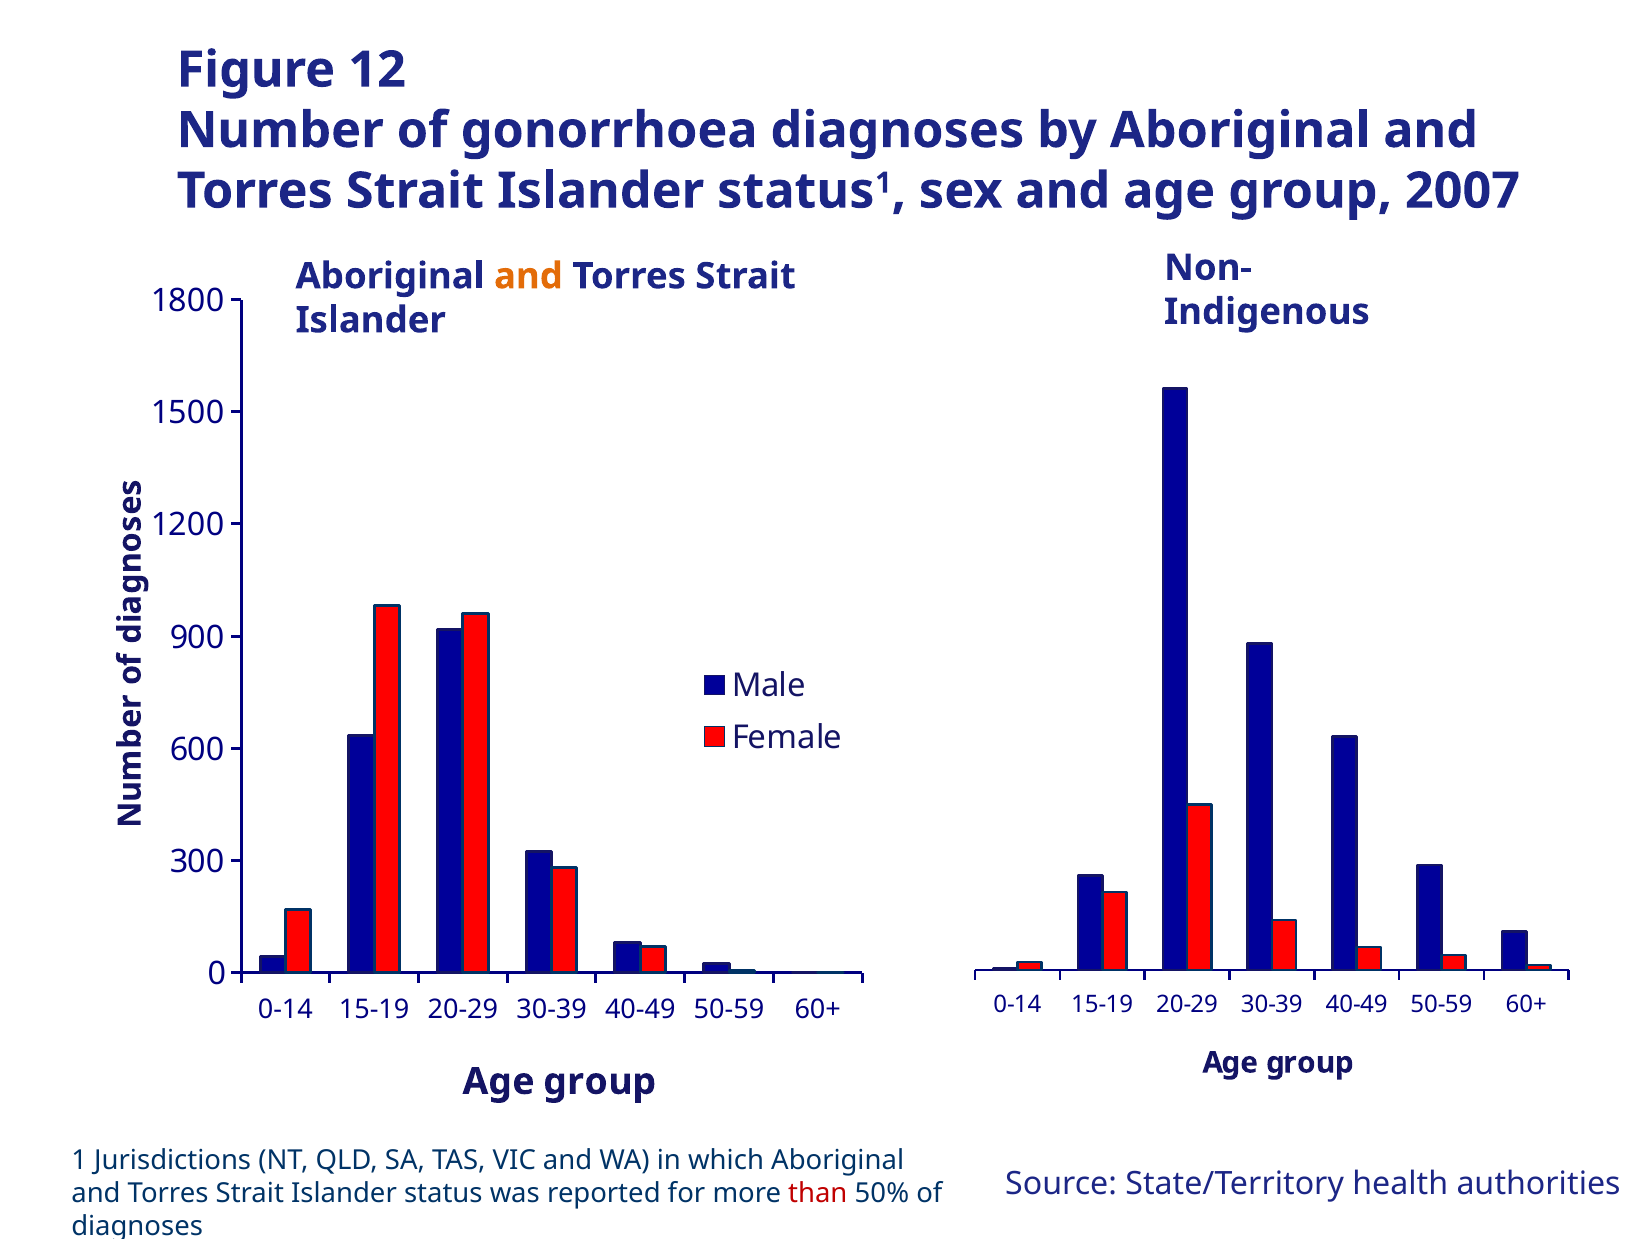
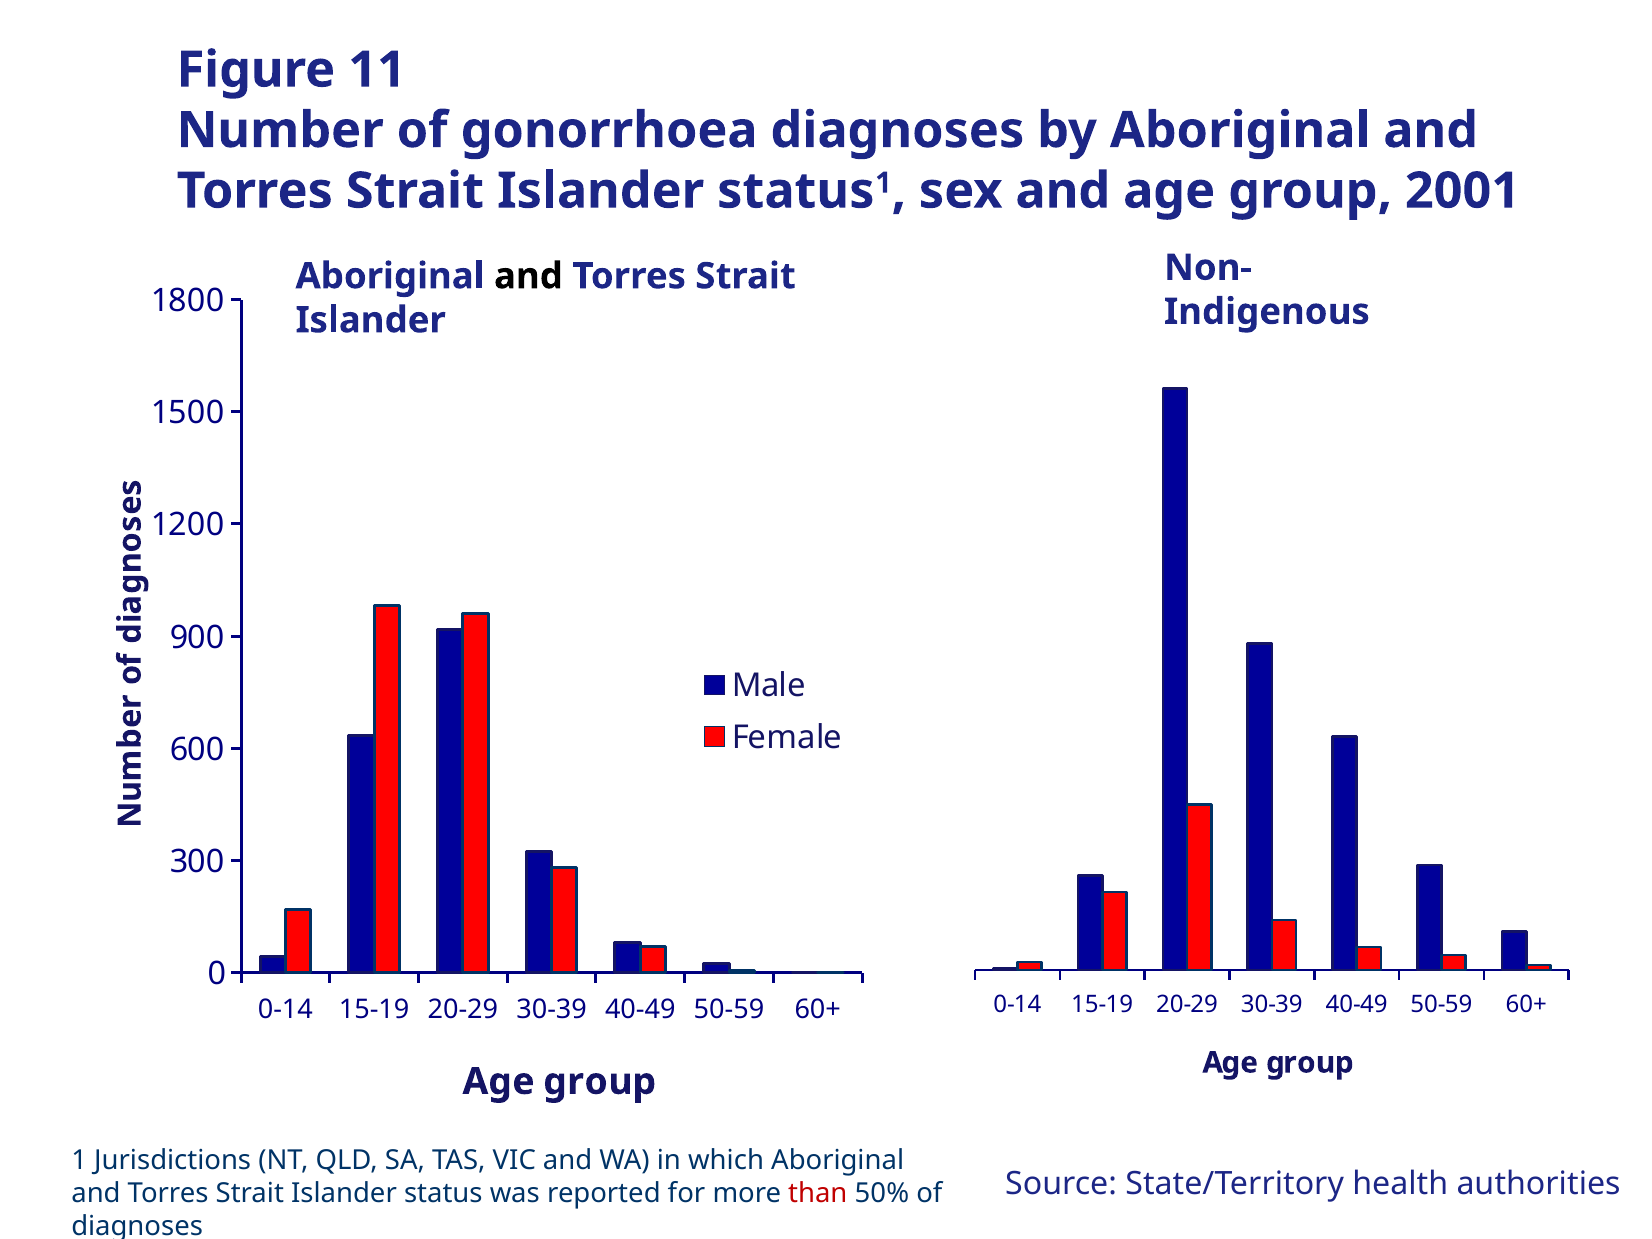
12: 12 -> 11 (377, 70)
2007: 2007 -> 2001 (1462, 191)
and colour: orange -> black (528, 276)
